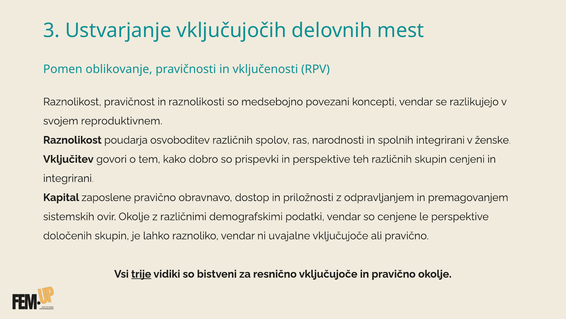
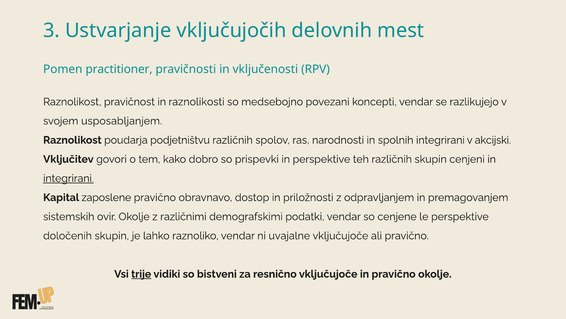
oblikovanje: oblikovanje -> practitioner (119, 69)
reproduktivnem: reproduktivnem -> usposabljanjem (122, 121)
osvoboditev: osvoboditev -> podjetništvu (180, 140)
ženske: ženske -> akcijski (493, 140)
integrirani underline: none -> present (68, 178)
